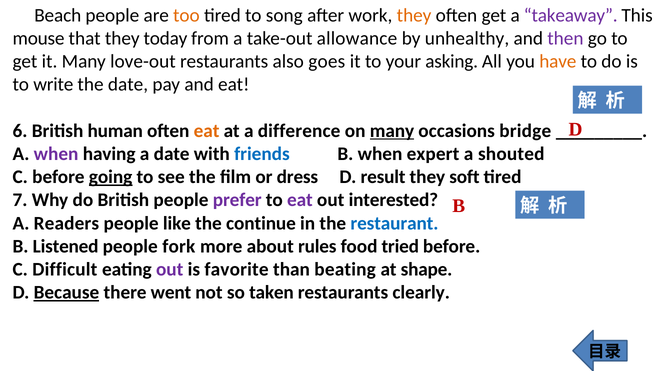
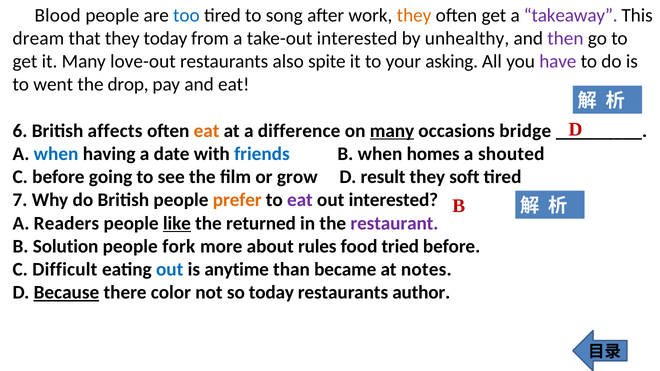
Beach: Beach -> Blood (58, 15)
too colour: orange -> blue (186, 15)
mouse: mouse -> dream (38, 38)
take-out allowance: allowance -> interested (357, 38)
goes: goes -> spite (327, 62)
have colour: orange -> purple (558, 62)
write: write -> went (53, 85)
the date: date -> drop (128, 85)
human: human -> affects (115, 131)
when colour: purple -> blue (56, 154)
expert: expert -> homes (433, 154)
going underline: present -> none (111, 177)
dress: dress -> grow (297, 177)
prefer colour: purple -> orange (237, 200)
like underline: none -> present (177, 223)
continue: continue -> returned (261, 223)
restaurant colour: blue -> purple (394, 223)
Listened: Listened -> Solution (66, 246)
out colour: purple -> blue (170, 270)
favorite: favorite -> anytime (237, 270)
beating: beating -> became (345, 270)
shape: shape -> notes (426, 270)
went: went -> color (171, 293)
so taken: taken -> today (271, 293)
clearly: clearly -> author (421, 293)
